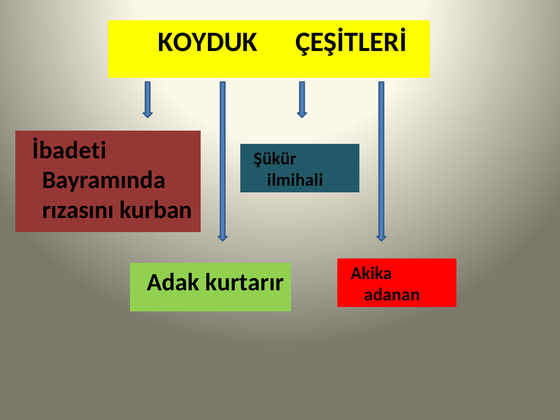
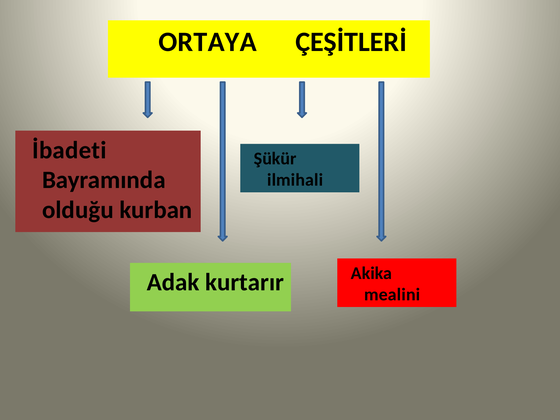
KOYDUK: KOYDUK -> ORTAYA (208, 42)
rızasını: rızasını -> olduğu (78, 210)
adanan: adanan -> mealini (392, 295)
